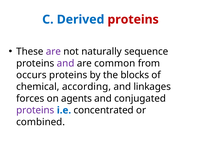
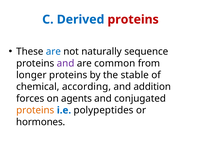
are colour: purple -> blue (53, 51)
occurs: occurs -> longer (31, 75)
blocks: blocks -> stable (135, 75)
linkages: linkages -> addition (152, 87)
proteins colour: purple -> orange (35, 110)
concentrated: concentrated -> polypeptides (104, 110)
combined: combined -> hormones (41, 122)
